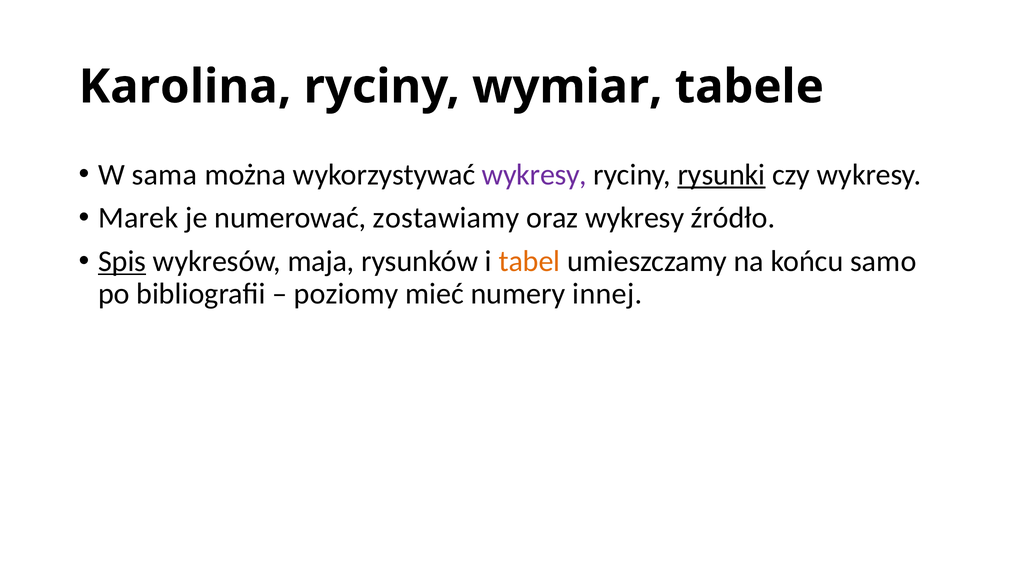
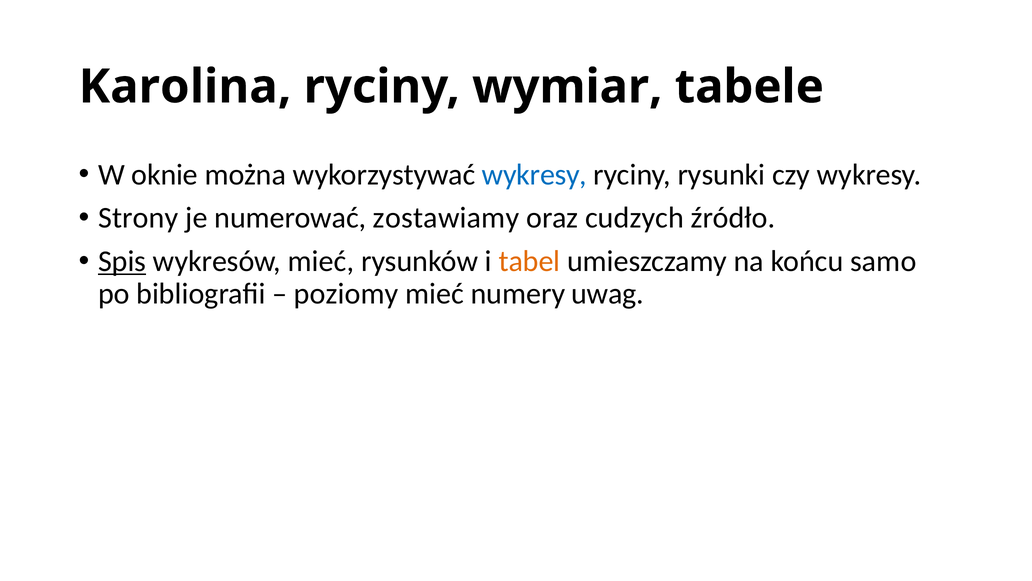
sama: sama -> oknie (165, 174)
wykresy colour: purple -> blue (534, 174)
rysunki underline: present -> none (721, 174)
Marek: Marek -> Strony (138, 218)
oraz wykresy: wykresy -> cudzych (635, 218)
wykresów maja: maja -> mieć (321, 261)
innej: innej -> uwag (608, 294)
